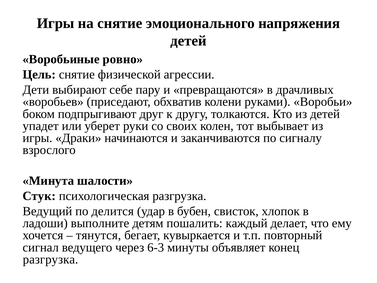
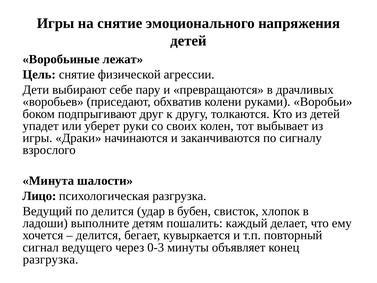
ровно: ровно -> лежат (123, 59)
Стук: Стук -> Лицо (39, 196)
тянутся: тянутся -> делится (98, 235)
6-3: 6-3 -> 0-3 (156, 247)
